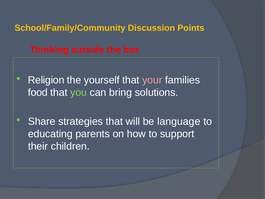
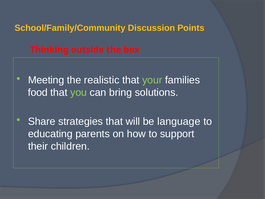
Religion: Religion -> Meeting (46, 80)
yourself: yourself -> realistic (102, 80)
your colour: pink -> light green (152, 80)
